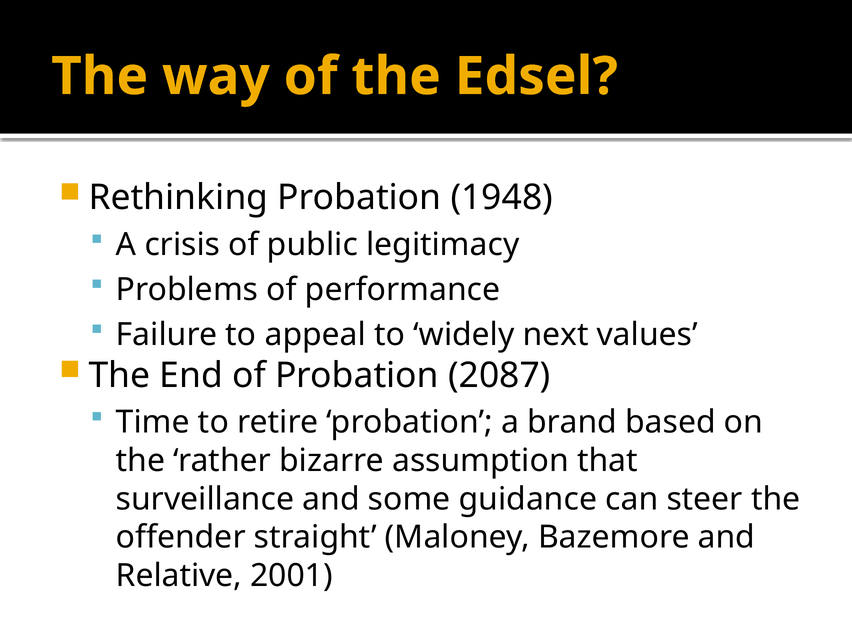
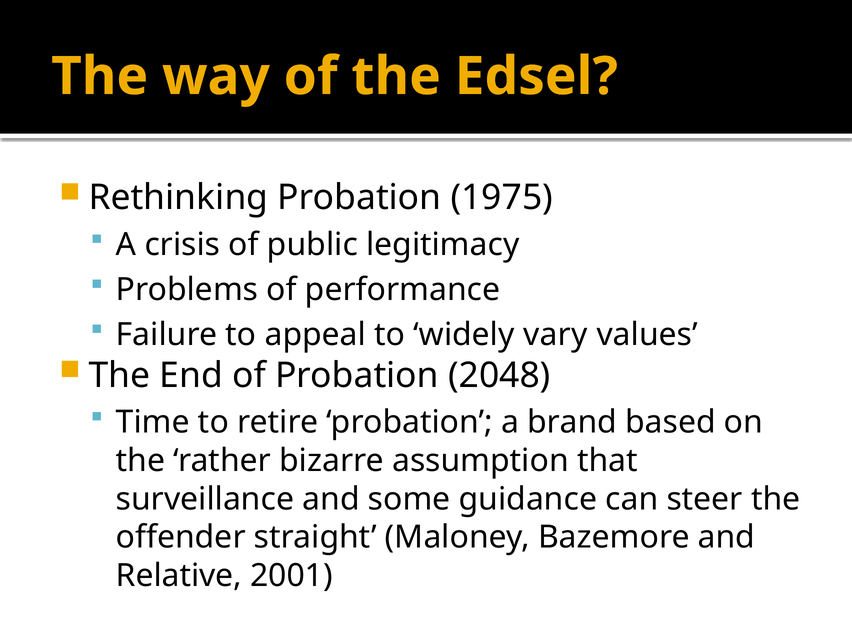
1948: 1948 -> 1975 (502, 198)
next: next -> vary (555, 335)
2087: 2087 -> 2048 (499, 375)
